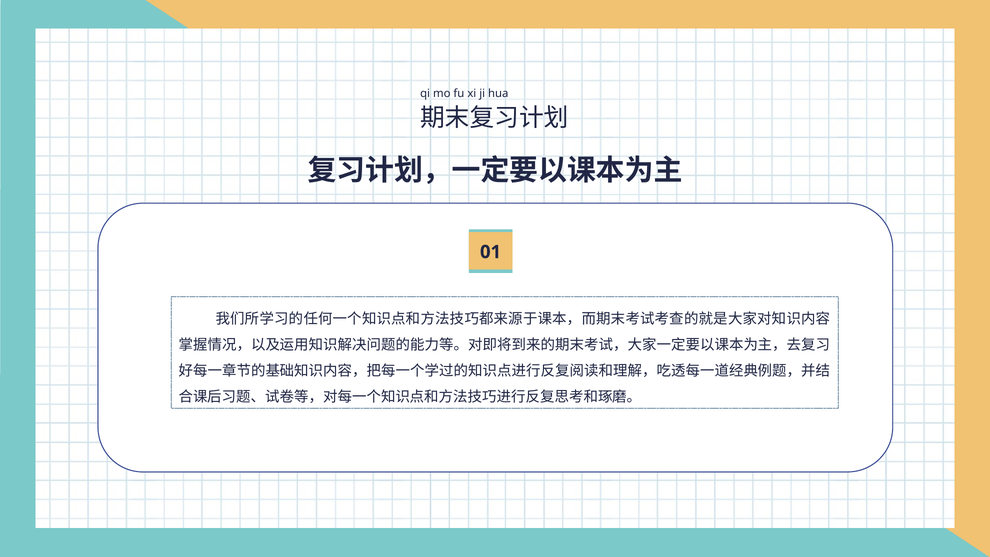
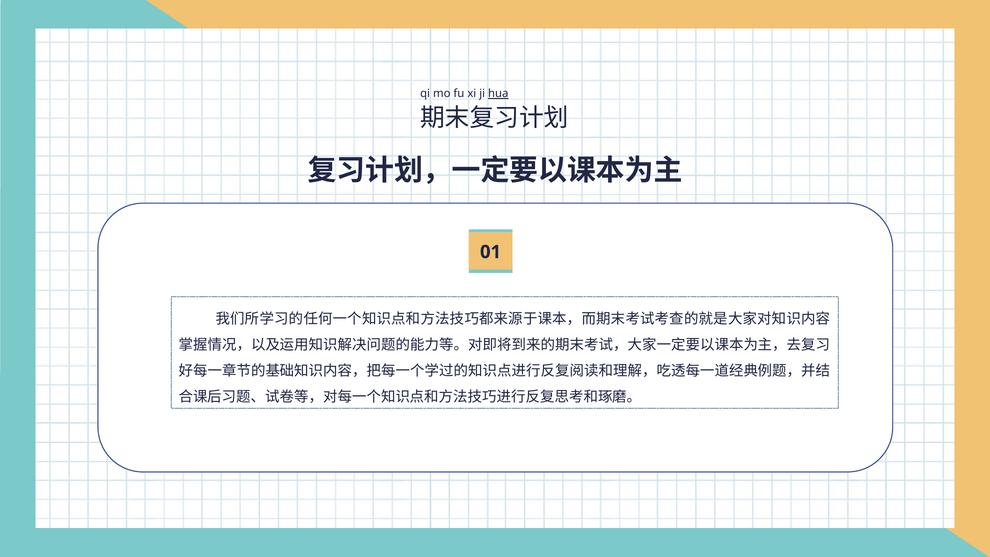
hua underline: none -> present (498, 94)
